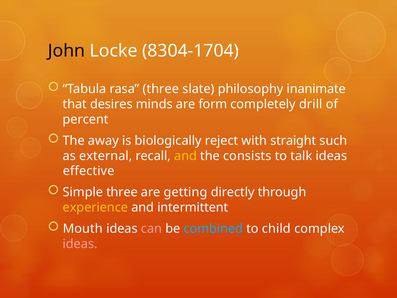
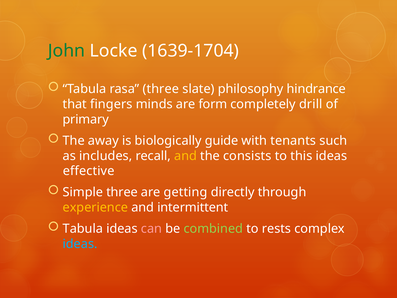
John colour: black -> green (66, 51)
8304-1704: 8304-1704 -> 1639-1704 (191, 51)
inanimate: inanimate -> hindrance (316, 89)
desires: desires -> fingers (111, 104)
percent: percent -> primary (86, 119)
reject: reject -> guide (222, 141)
straight: straight -> tenants (293, 141)
external: external -> includes (106, 156)
talk: talk -> this (301, 156)
Mouth: Mouth -> Tabula (83, 228)
combined colour: light blue -> light green (213, 228)
child: child -> rests (276, 228)
ideas colour: pink -> light blue (80, 244)
